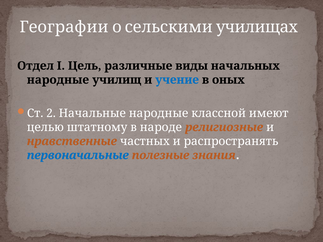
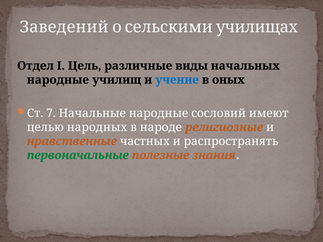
Географии: Географии -> Заведений (64, 27)
2: 2 -> 7 (51, 113)
классной: классной -> сословий (219, 113)
штатному: штатному -> народных (97, 127)
первоначальные colour: blue -> green (78, 155)
